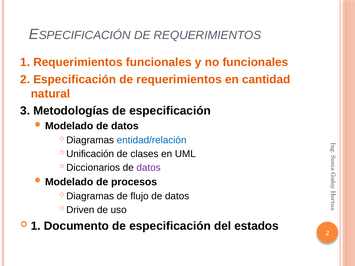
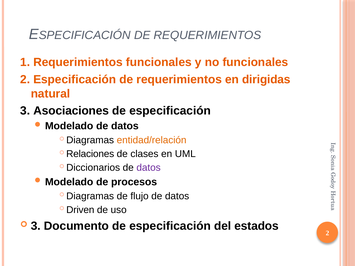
cantidad: cantidad -> dirigidas (266, 80)
Metodologías: Metodologías -> Asociaciones (71, 111)
entidad/relación colour: blue -> orange (152, 140)
Unificación: Unificación -> Relaciones (90, 154)
1: 1 -> 3 (36, 226)
